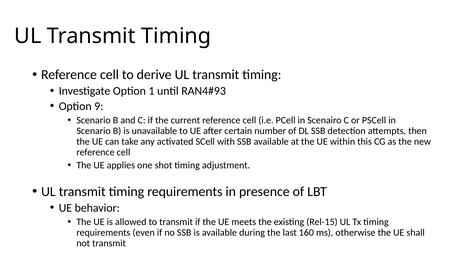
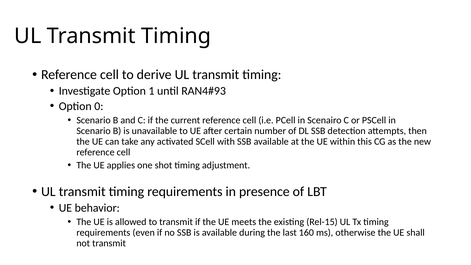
9: 9 -> 0 (99, 106)
